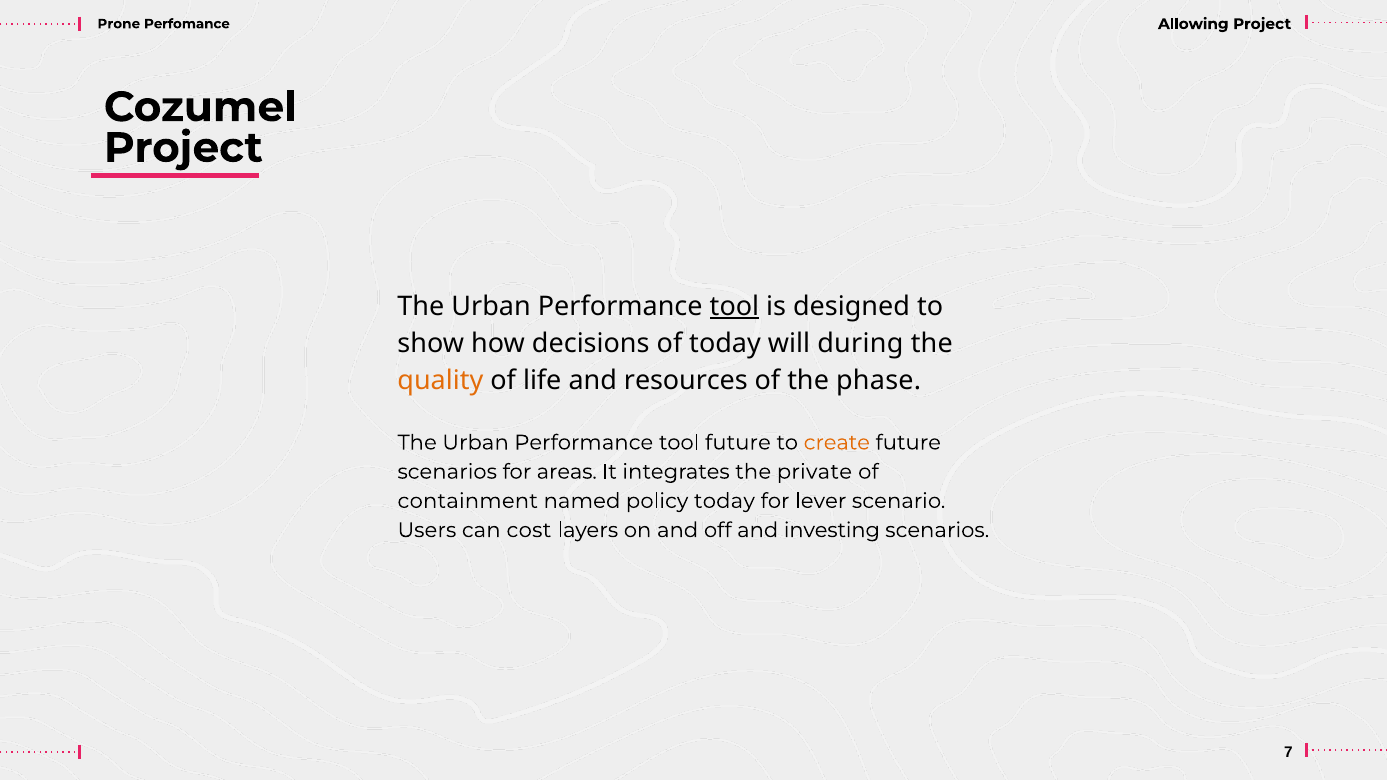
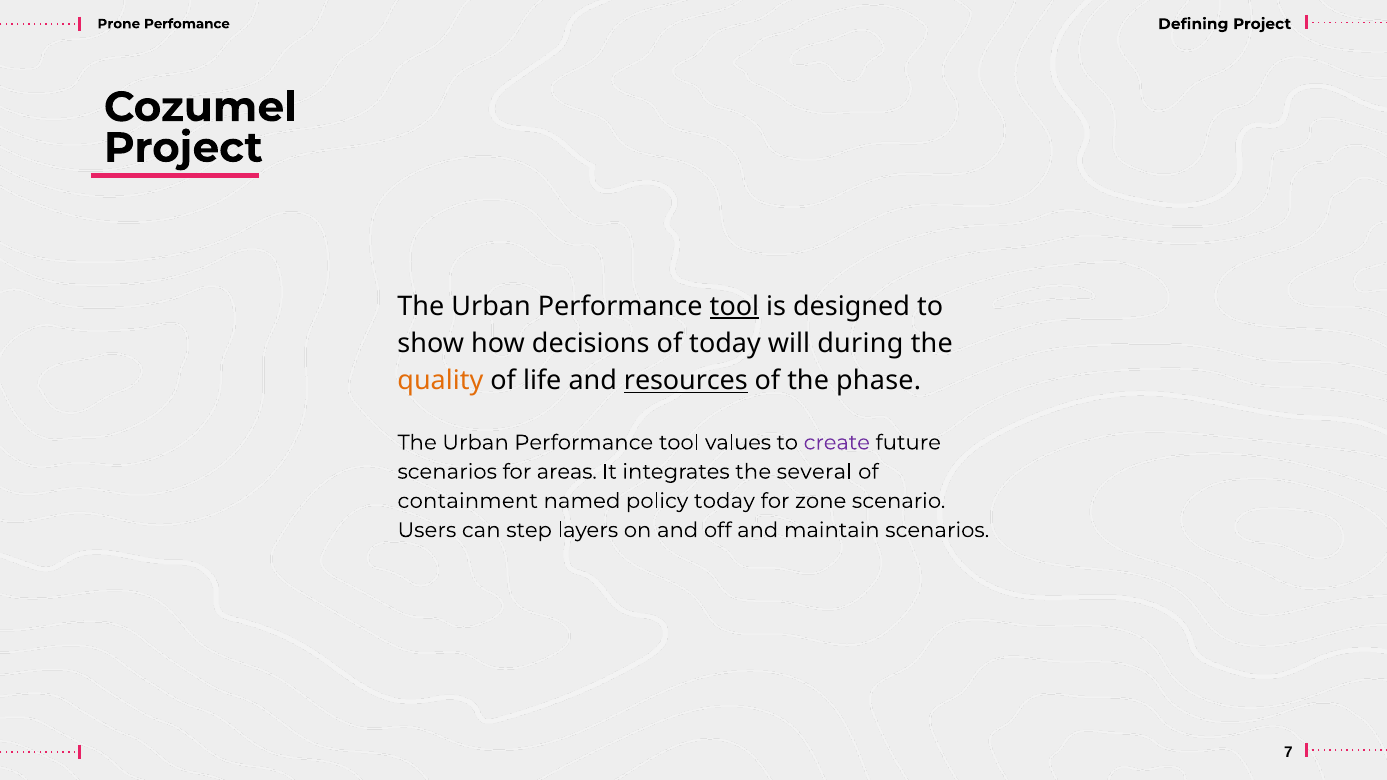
Allowing: Allowing -> Defining (1193, 24)
resources underline: none -> present (686, 381)
tool future: future -> values (738, 443)
create colour: orange -> purple (837, 443)
private: private -> several (814, 472)
lever: lever -> zone (821, 501)
cost: cost -> step (529, 530)
investing: investing -> maintain (832, 530)
